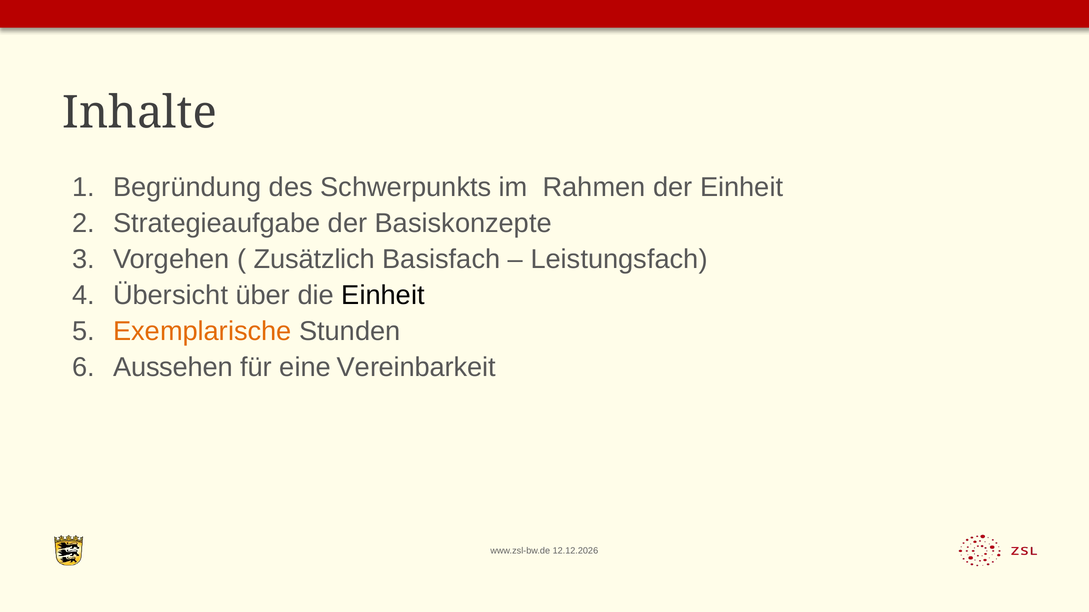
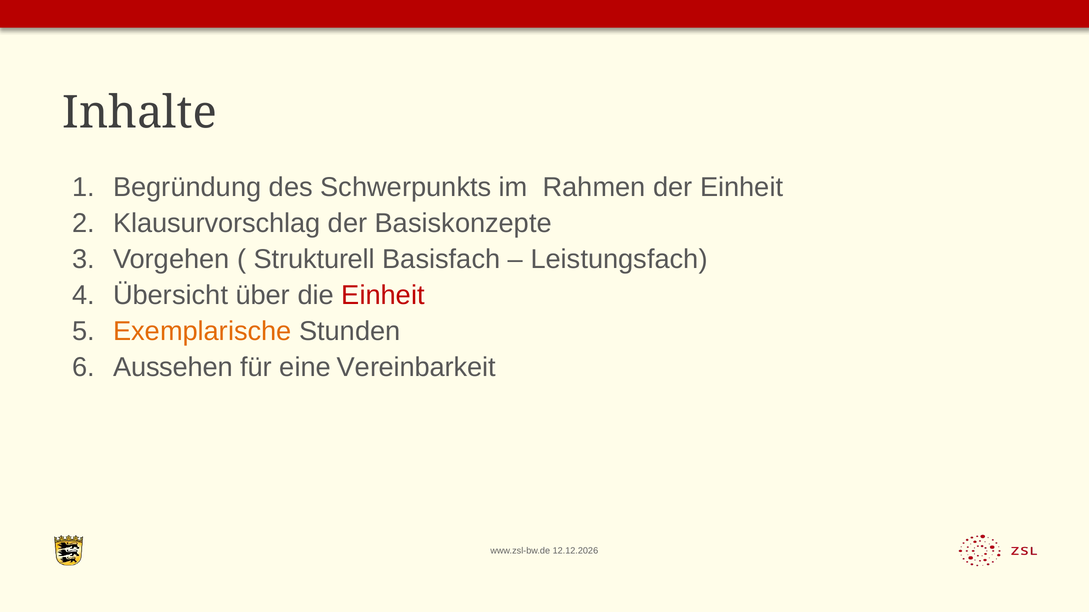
Strategieaufgabe: Strategieaufgabe -> Klausurvorschlag (217, 223)
Zusätzlich: Zusätzlich -> Strukturell (314, 259)
Einheit colour: black -> red (383, 295)
